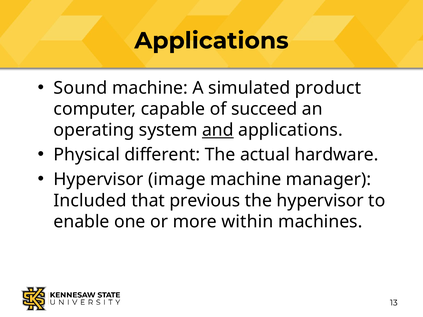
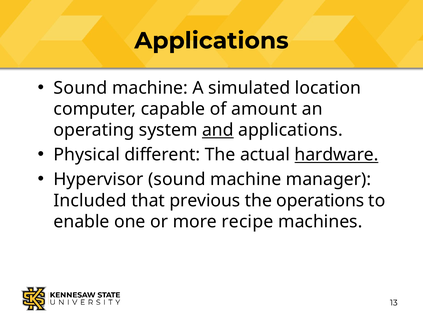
product: product -> location (328, 88)
succeed: succeed -> amount (264, 109)
hardware underline: none -> present (337, 155)
Hypervisor image: image -> sound (177, 180)
the hypervisor: hypervisor -> operations (320, 201)
within: within -> recipe (247, 222)
